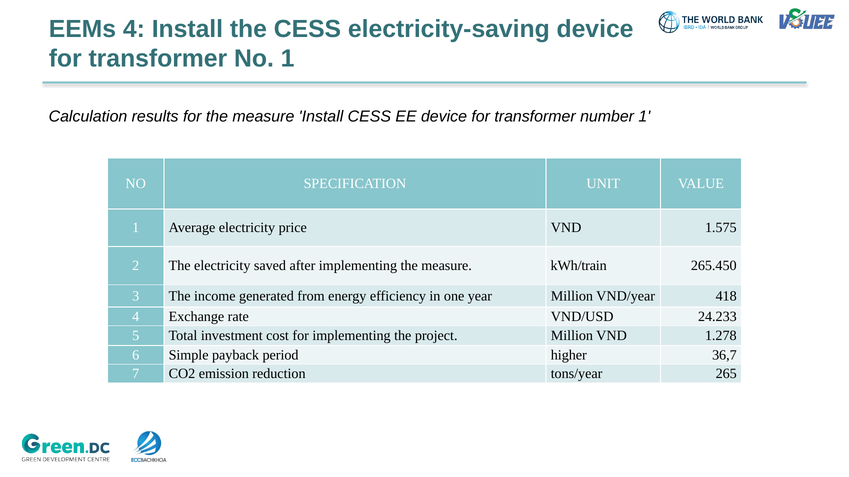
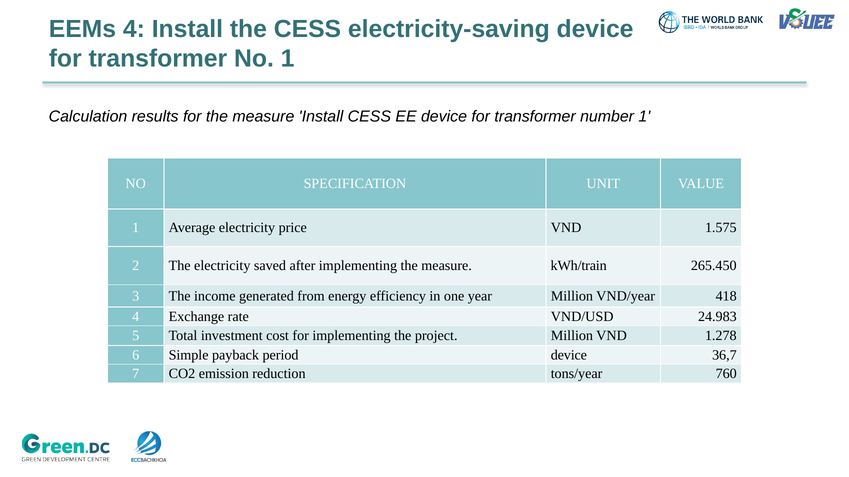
24.233: 24.233 -> 24.983 (717, 317)
period higher: higher -> device (569, 355)
265: 265 -> 760 (726, 374)
